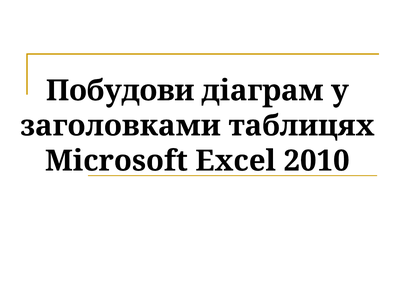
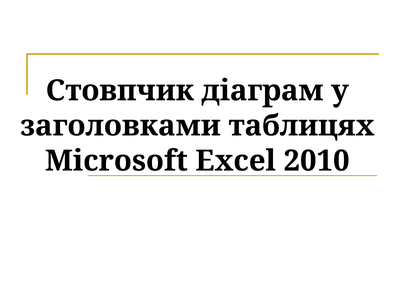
Побудови: Побудови -> Стовпчик (120, 91)
